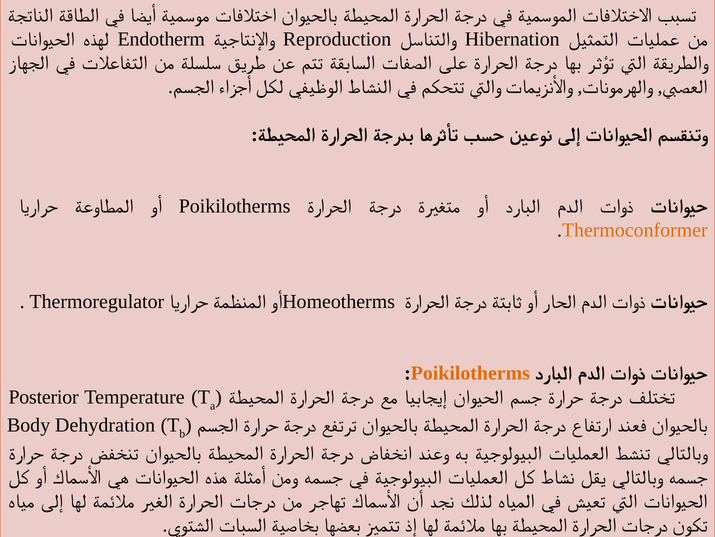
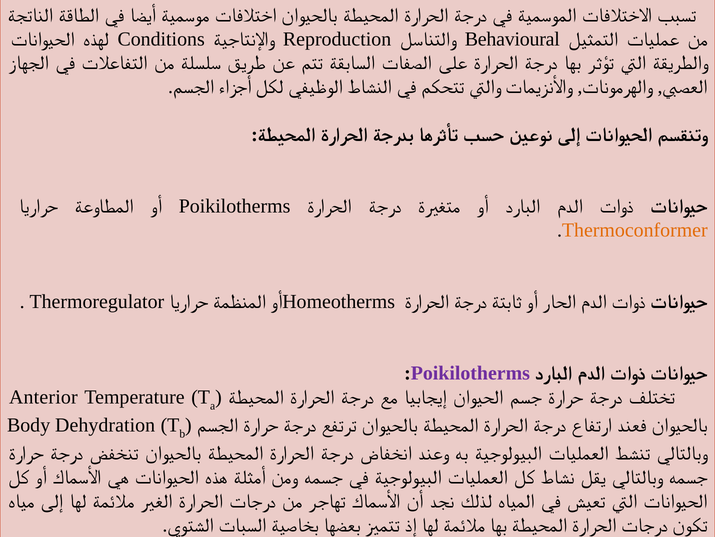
Endotherm: Endotherm -> Conditions (161, 39)
Hibernation: Hibernation -> Behavioural (512, 39)
Poikilotherms colour: orange -> purple (470, 373)
Posterior: Posterior -> Anterior (43, 397)
